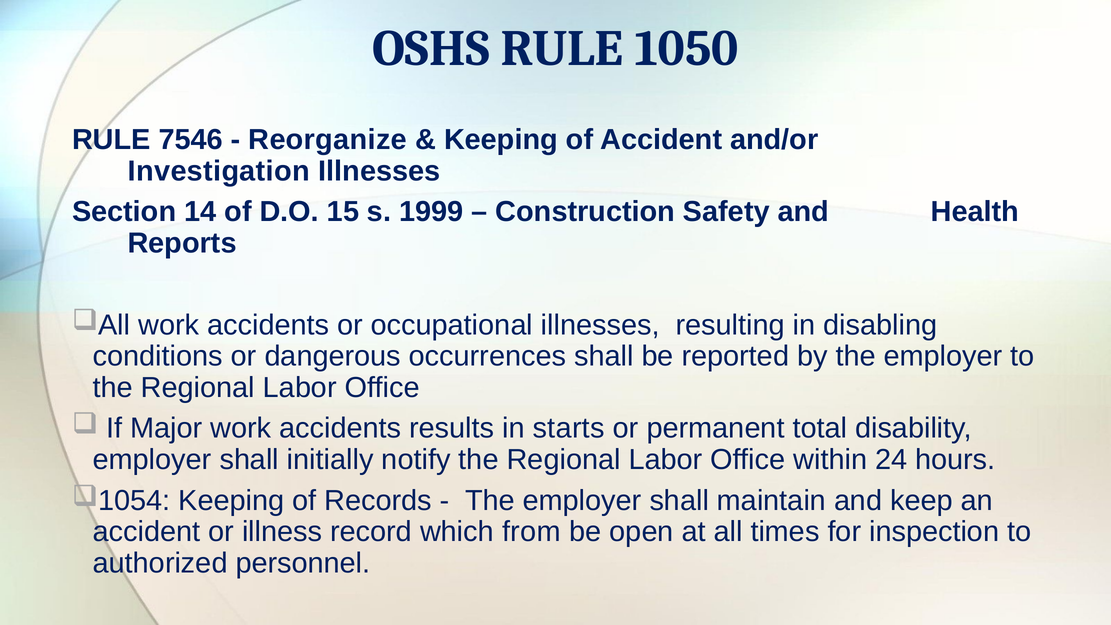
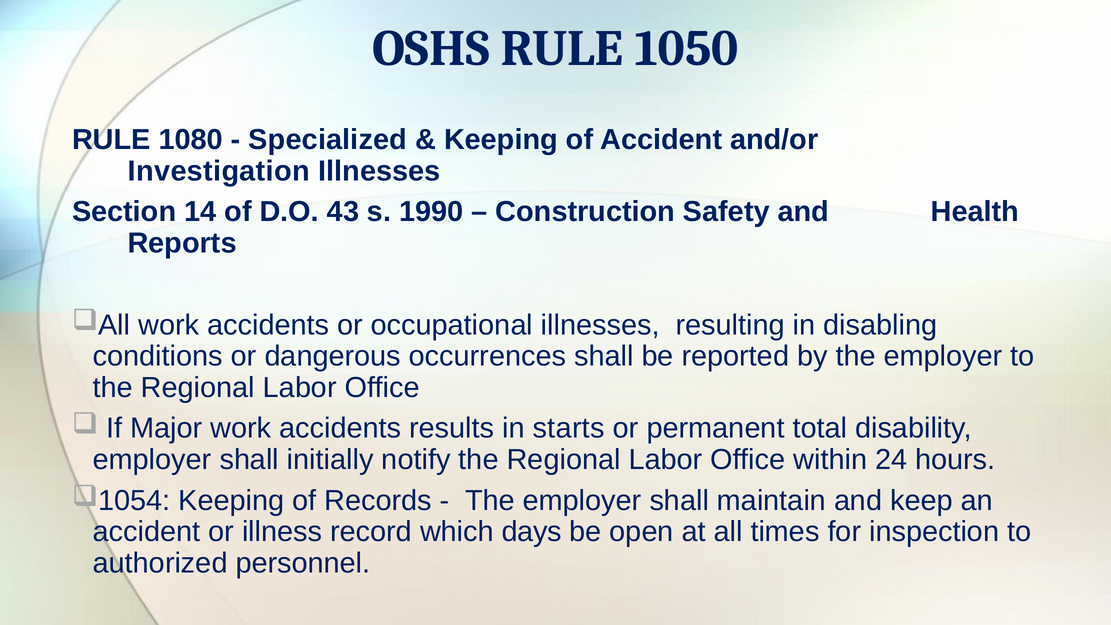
7546: 7546 -> 1080 (191, 140)
Reorganize: Reorganize -> Specialized (328, 140)
15: 15 -> 43 (343, 212)
1999: 1999 -> 1990 (431, 212)
from: from -> days (532, 532)
